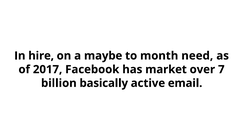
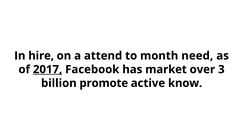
maybe: maybe -> attend (103, 56)
2017 underline: none -> present (48, 69)
7: 7 -> 3 (221, 69)
basically: basically -> promote (104, 83)
email: email -> know (185, 83)
